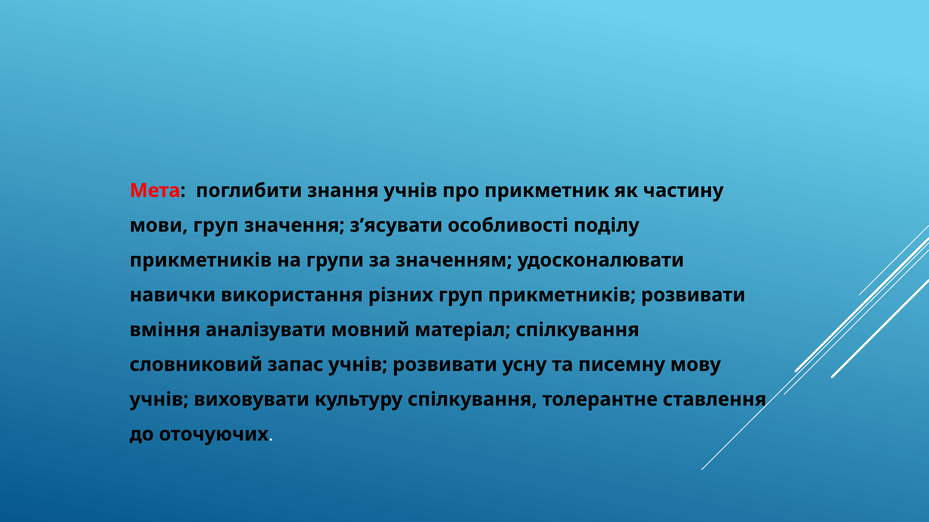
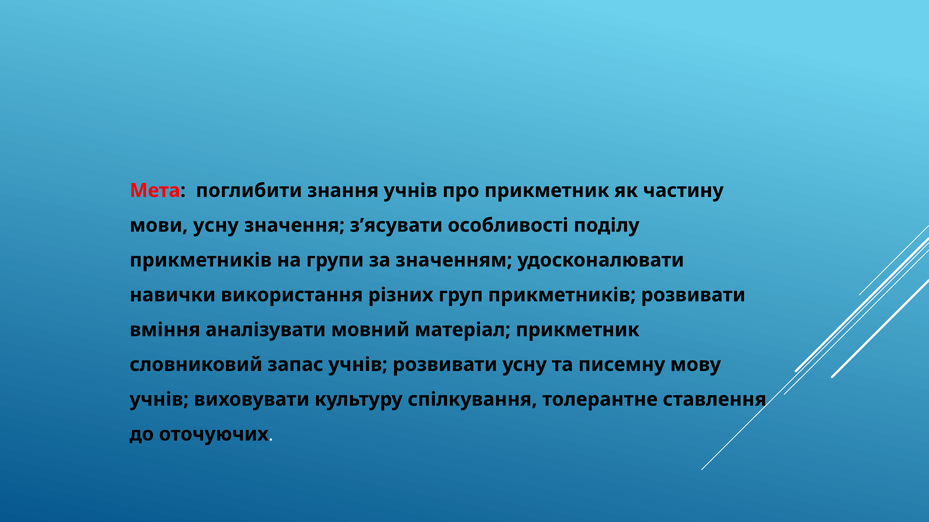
мови груп: груп -> усну (216, 226)
матеріал спілкування: спілкування -> прикметник (578, 330)
